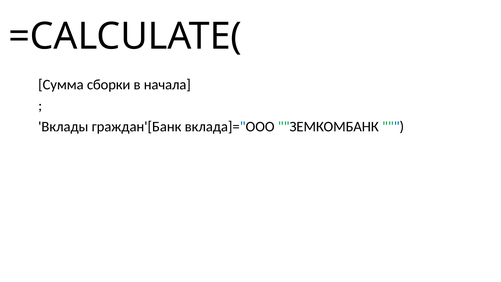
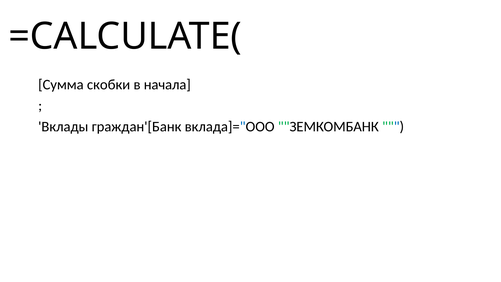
сборки: сборки -> скобки (109, 85)
